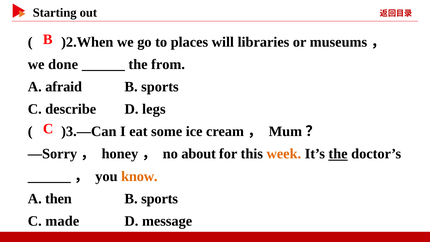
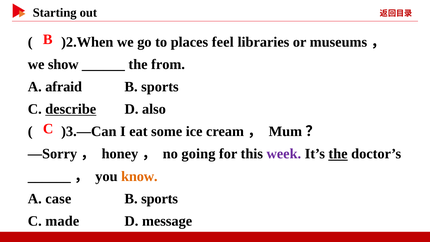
will: will -> feel (223, 42)
done: done -> show (63, 64)
describe underline: none -> present (71, 109)
legs: legs -> also (154, 109)
about: about -> going (198, 154)
week colour: orange -> purple (284, 154)
then: then -> case (58, 199)
